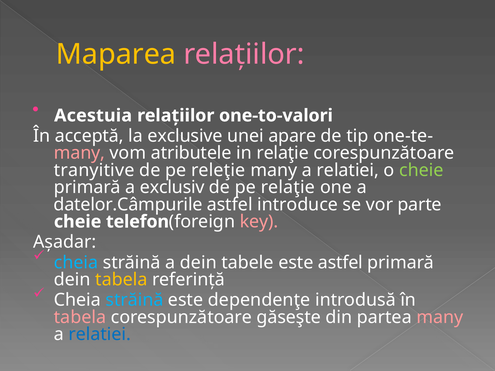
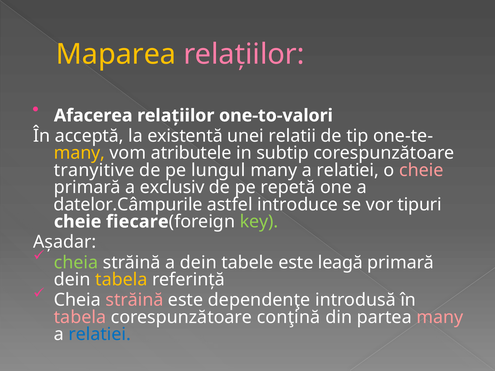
Acestuia: Acestuia -> Afacerea (93, 116)
exclusive: exclusive -> existentă (185, 136)
apare: apare -> relatii (292, 136)
many colour: pink -> yellow (79, 153)
in relaţie: relaţie -> subtip (283, 153)
releţie: releţie -> lungul (218, 170)
cheie colour: light green -> pink (421, 170)
pe relaţie: relaţie -> repetă (288, 188)
parte: parte -> tipuri (420, 205)
telefon: telefon -> fiecare (137, 222)
key colour: pink -> light green (259, 222)
cheia colour: light blue -> light green (76, 263)
este astfel: astfel -> leagă (340, 263)
străină colour: light blue -> pink (134, 300)
găseşte: găseşte -> conţină (289, 317)
